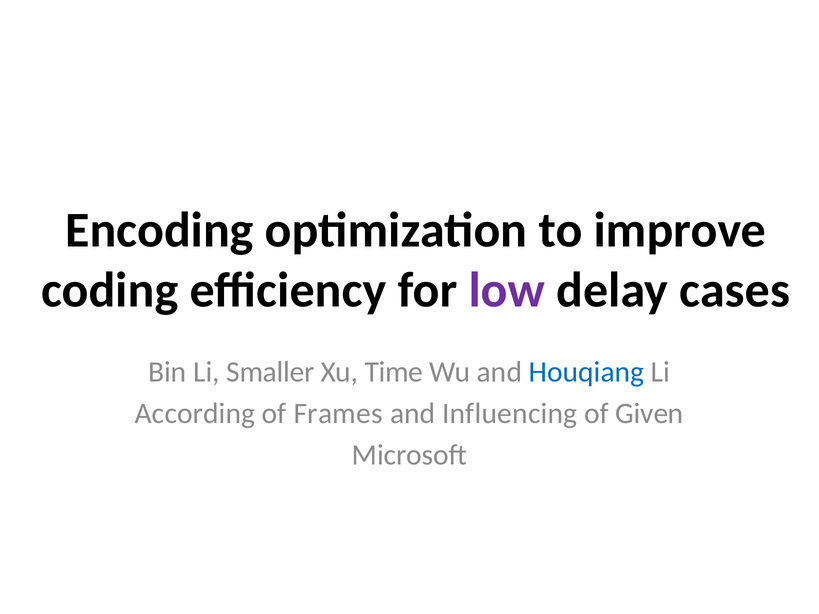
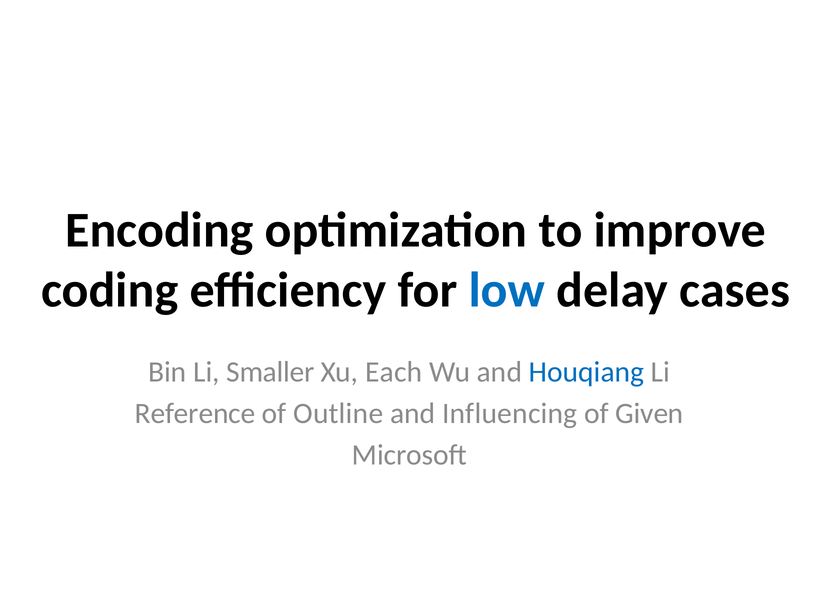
low colour: purple -> blue (507, 290)
Time: Time -> Each (394, 372)
According: According -> Reference (195, 414)
Frames: Frames -> Outline (338, 414)
